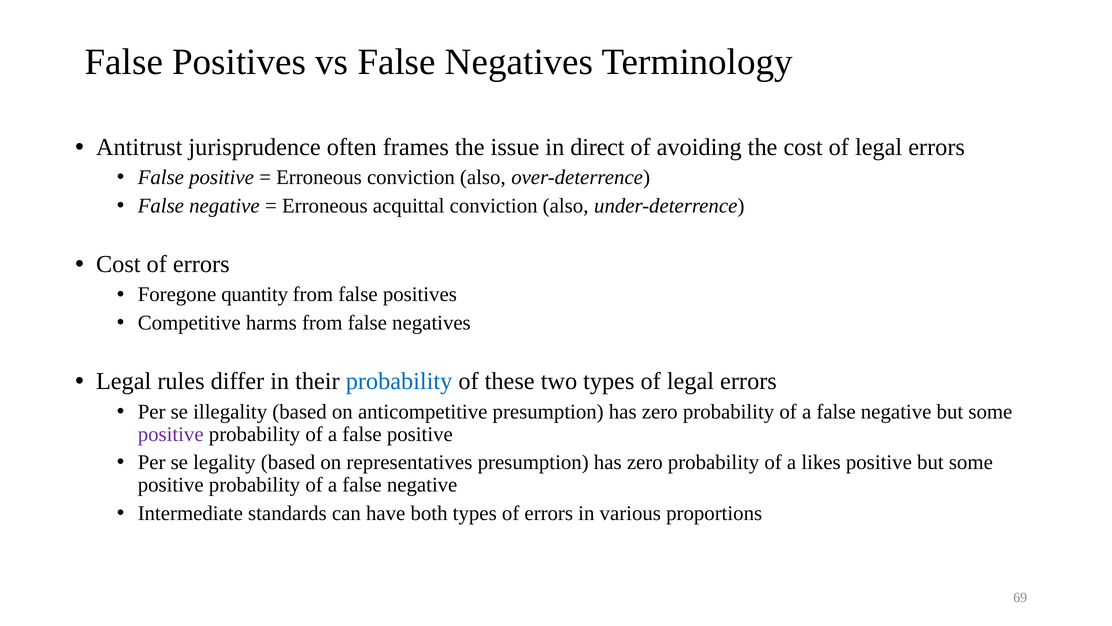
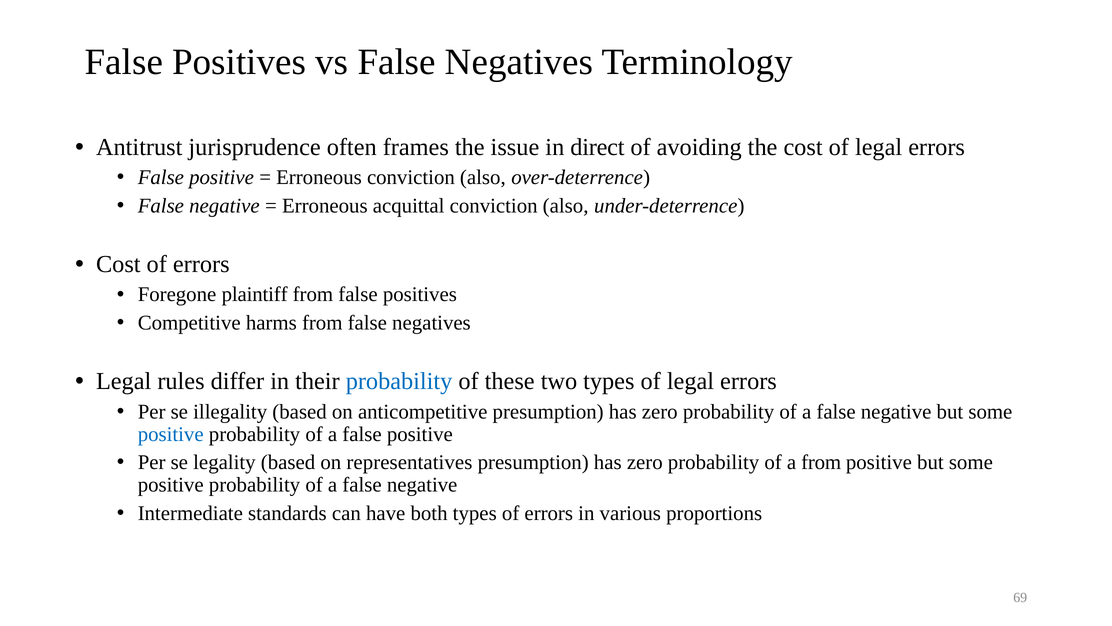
quantity: quantity -> plaintiff (255, 294)
positive colour: purple -> blue (171, 434)
a likes: likes -> from (821, 462)
